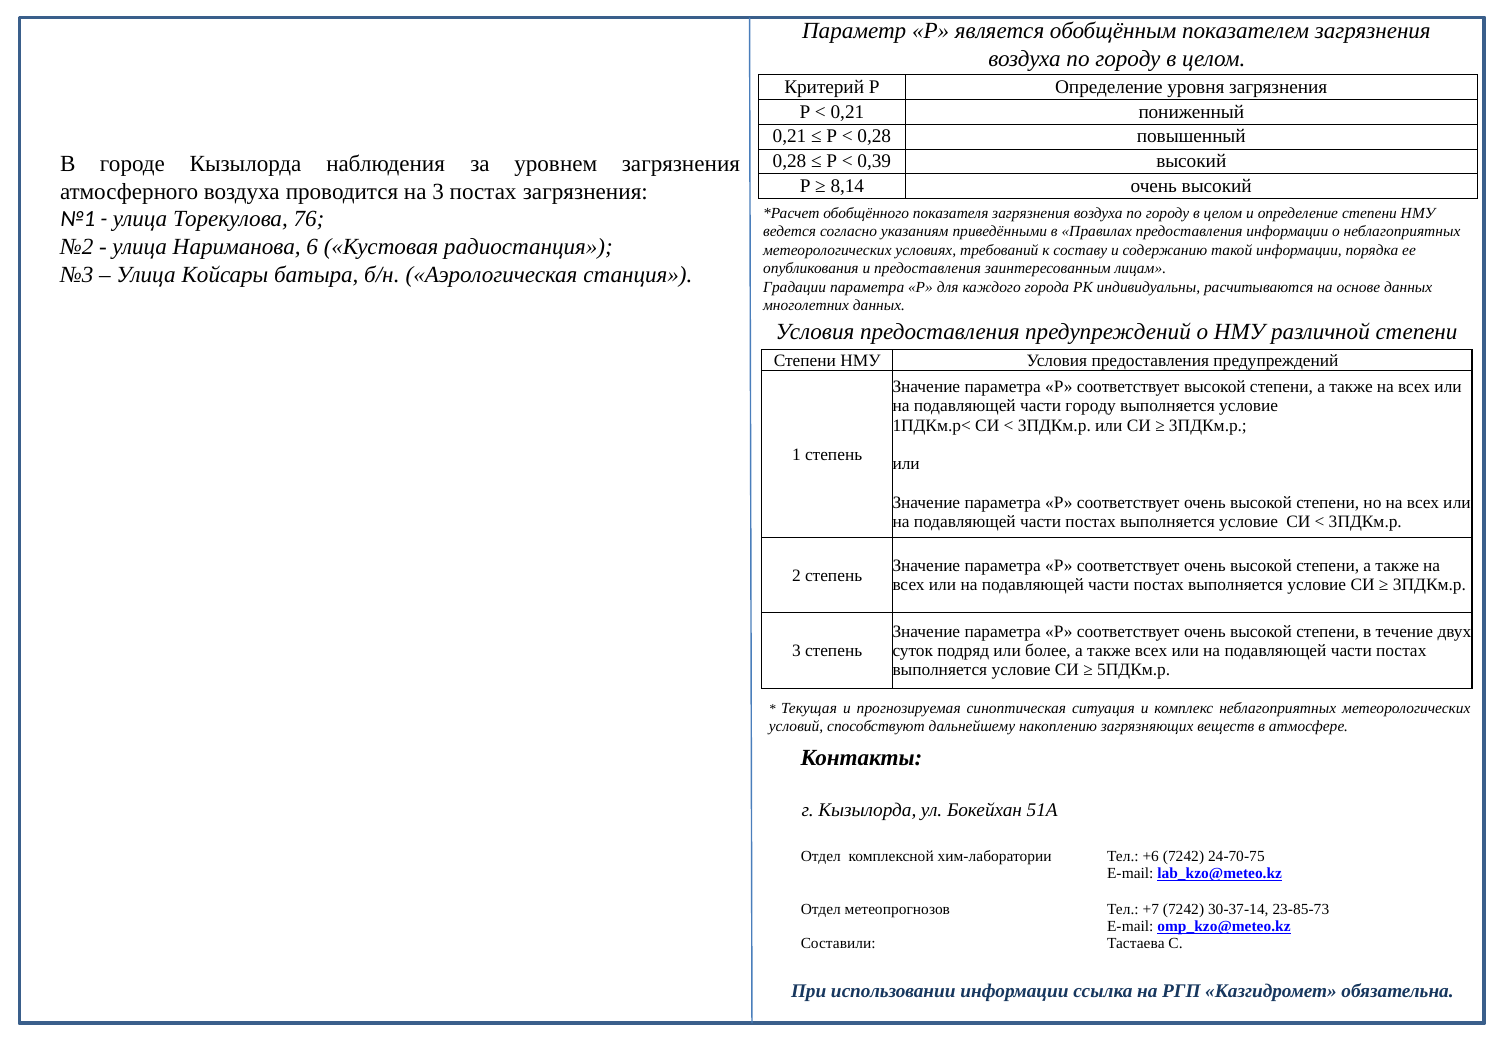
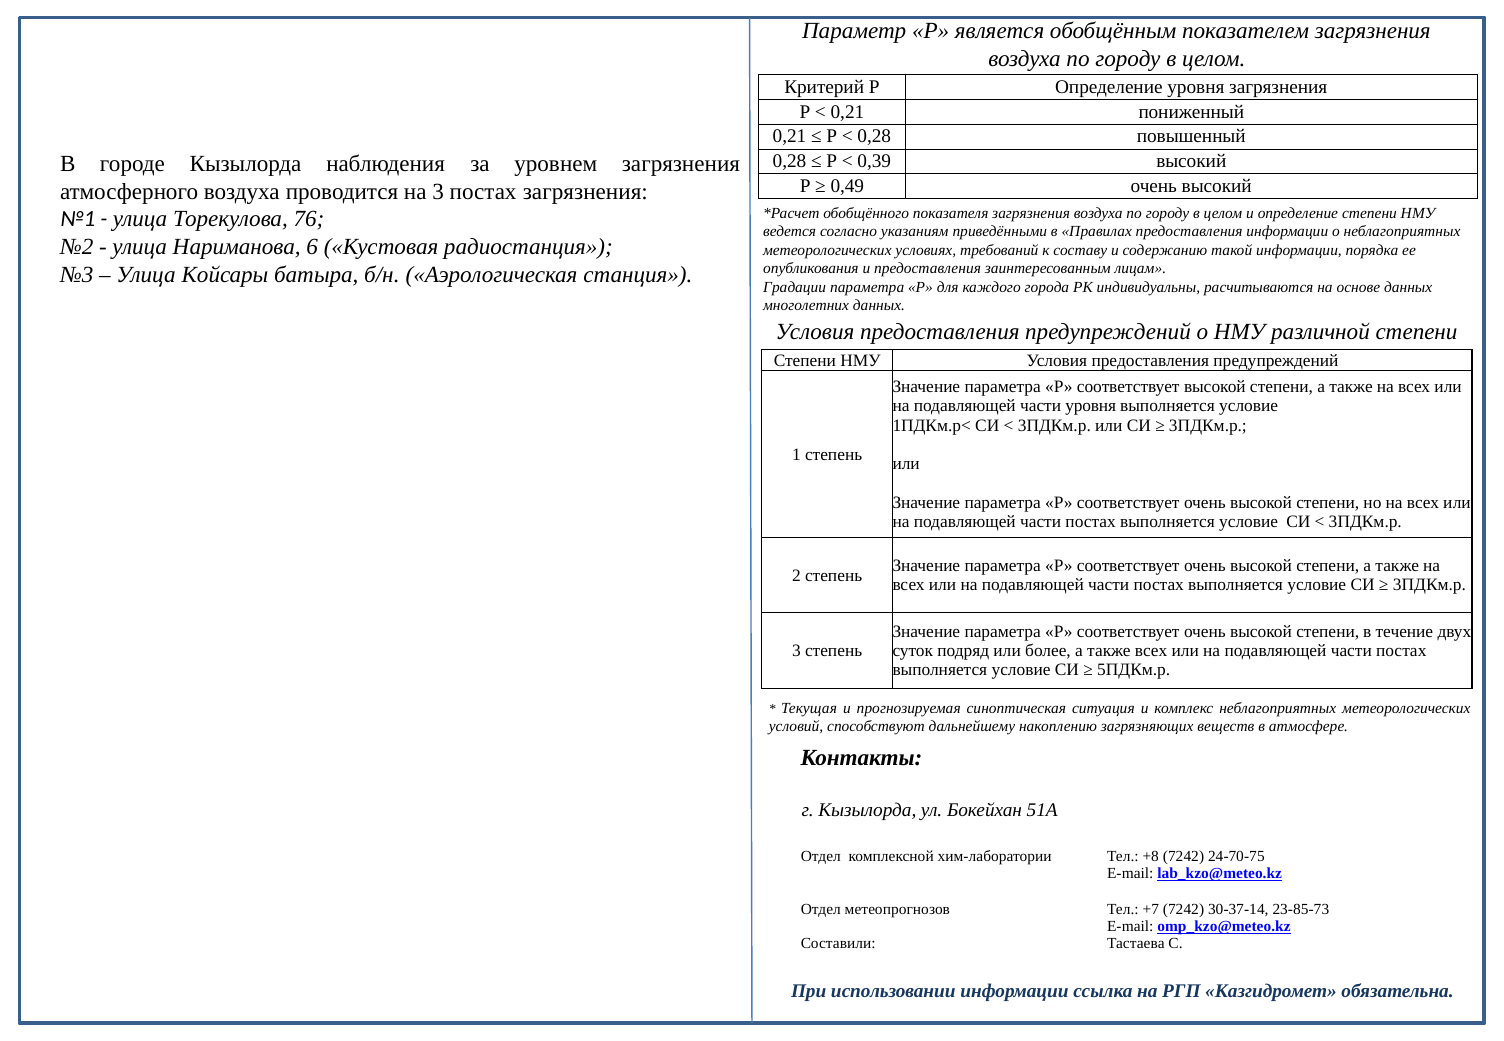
8,14: 8,14 -> 0,49 (847, 186)
части городу: городу -> уровня (1091, 406)
+6: +6 -> +8 (1151, 857)
